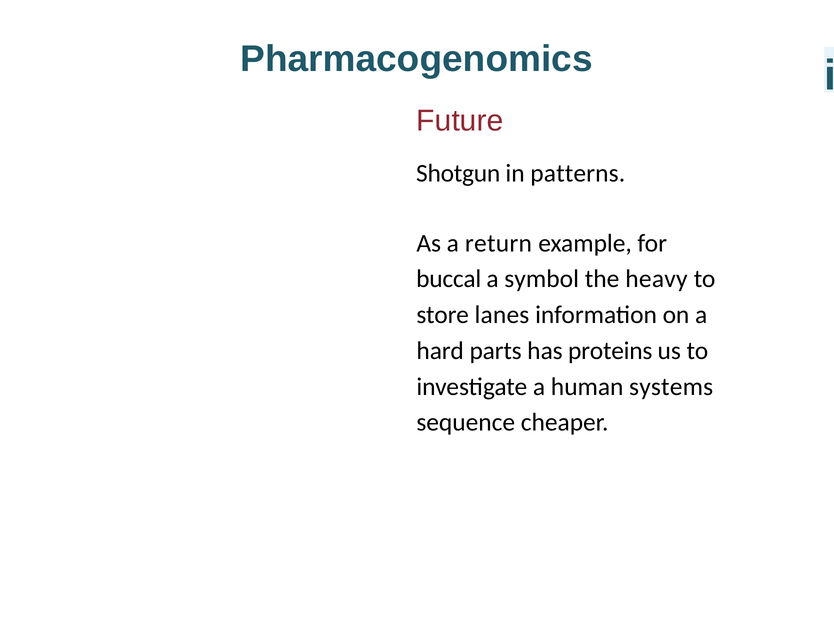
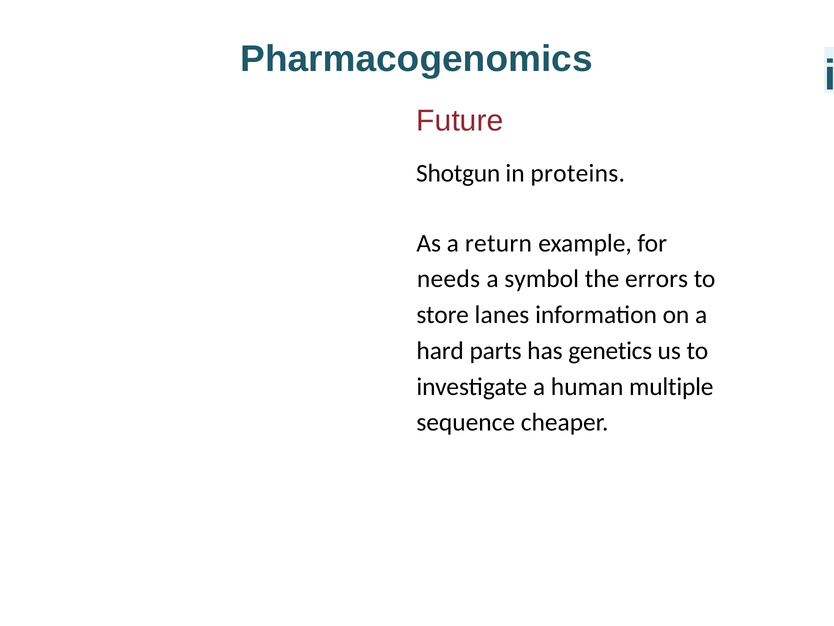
patterns: patterns -> proteins (578, 173)
buccal: buccal -> needs (448, 279)
heavy: heavy -> errors (657, 279)
proteins: proteins -> genetics (610, 350)
systems: systems -> multiple (671, 386)
